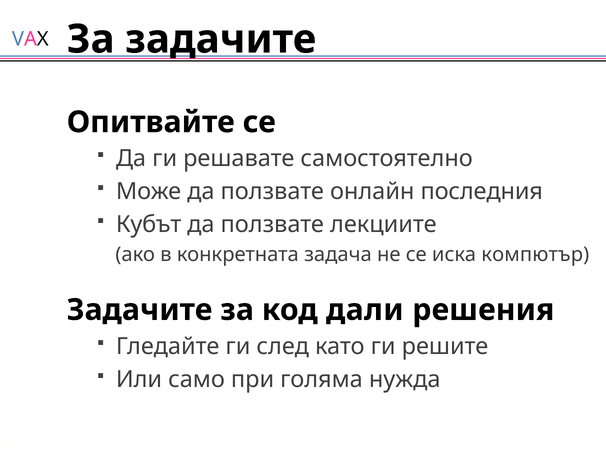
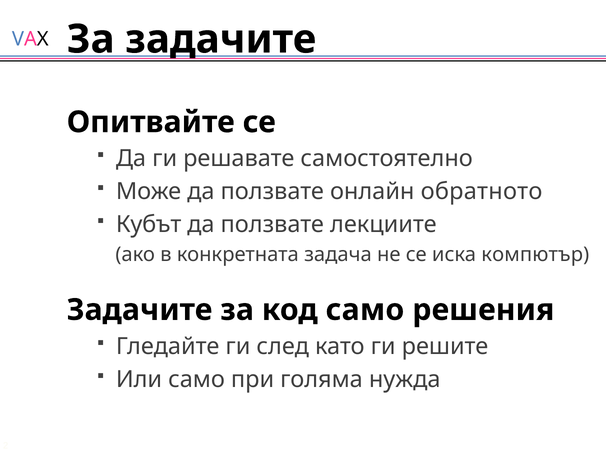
последния: последния -> обратното (482, 192)
код дали: дали -> само (365, 310)
